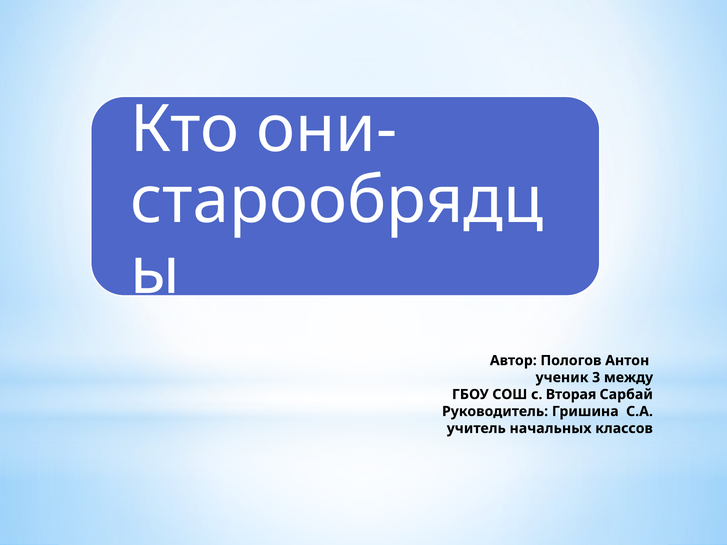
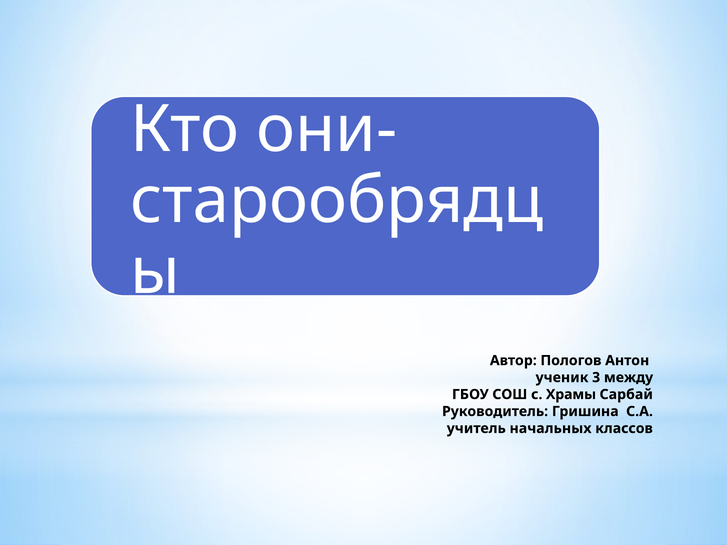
Вторая: Вторая -> Храмы (571, 395)
